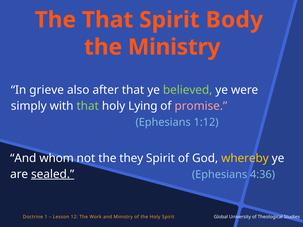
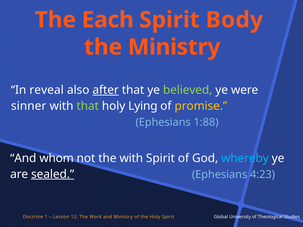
The That: That -> Each (108, 20)
grieve: grieve -> reveal (47, 90)
after underline: none -> present (106, 90)
simply: simply -> sinner (29, 106)
promise colour: pink -> yellow (201, 106)
1:12: 1:12 -> 1:88 (206, 122)
the they: they -> with (131, 158)
whereby colour: yellow -> light blue (245, 158)
4:36: 4:36 -> 4:23 (263, 175)
